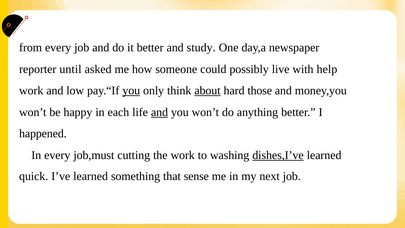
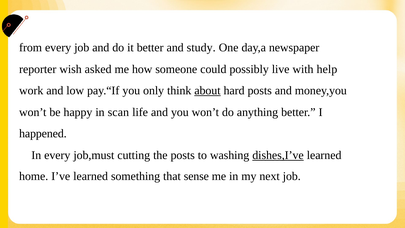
until: until -> wish (71, 69)
you underline: present -> none (131, 91)
hard those: those -> posts (260, 91)
each: each -> scan (118, 112)
and underline: present -> none (160, 112)
the work: work -> posts (183, 155)
quick: quick -> home (34, 176)
